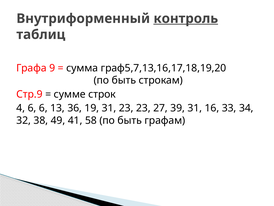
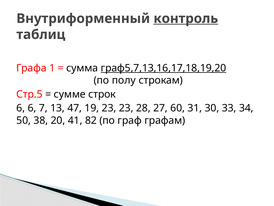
9: 9 -> 1 (52, 68)
граф5,7,13,16,17,18,19,20 underline: none -> present (163, 68)
быть: быть -> полу (124, 80)
Стр.9: Стр.9 -> Стр.5 (30, 94)
4: 4 -> 6 (21, 108)
6 6: 6 -> 7 (43, 108)
36: 36 -> 47 (75, 108)
19 31: 31 -> 23 (109, 108)
23 23: 23 -> 28 (143, 108)
39: 39 -> 60 (178, 108)
16: 16 -> 30 (212, 108)
32: 32 -> 50 (24, 120)
49: 49 -> 20 (58, 120)
58: 58 -> 82 (91, 120)
быть: быть -> граф (130, 120)
